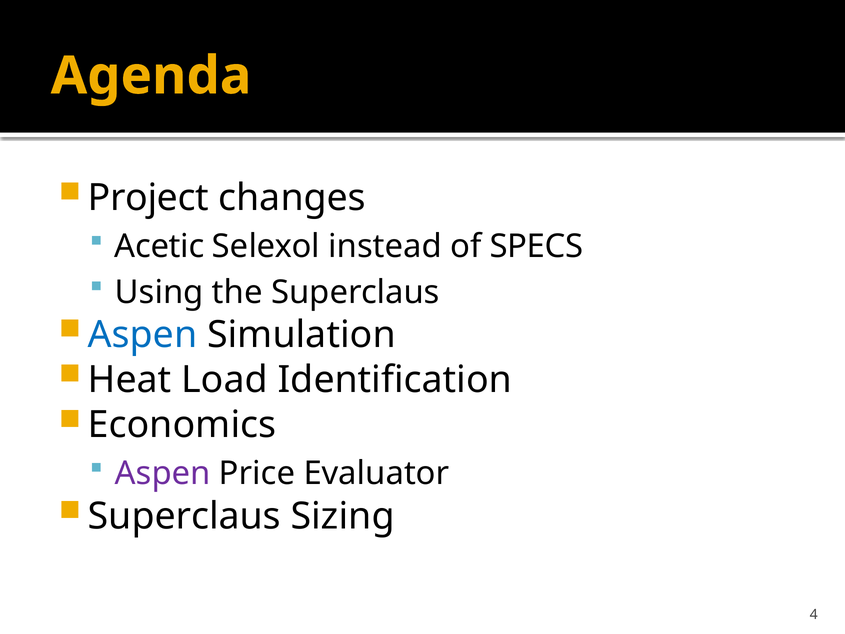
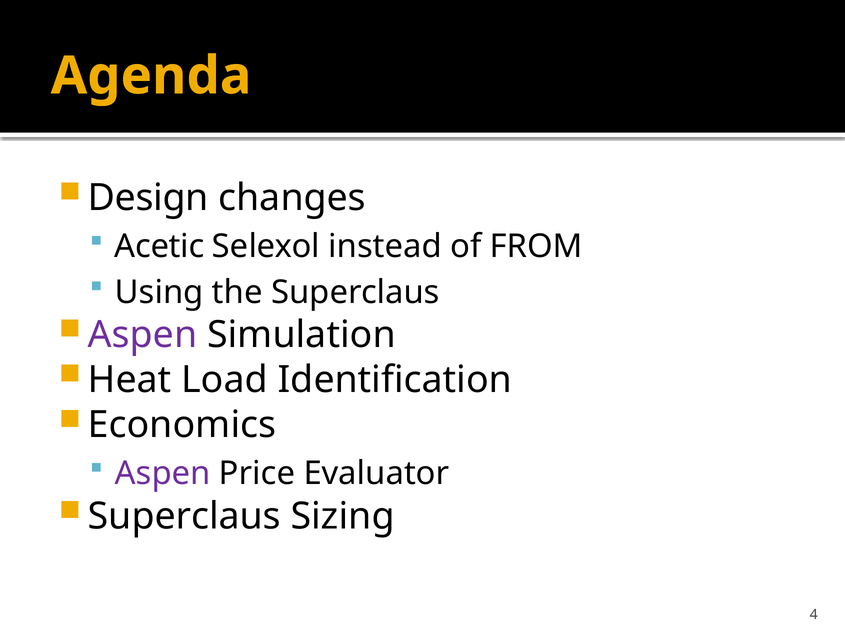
Project: Project -> Design (148, 198)
SPECS: SPECS -> FROM (536, 246)
Aspen colour: blue -> purple (143, 335)
